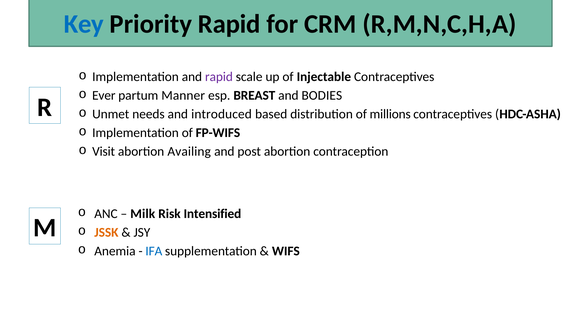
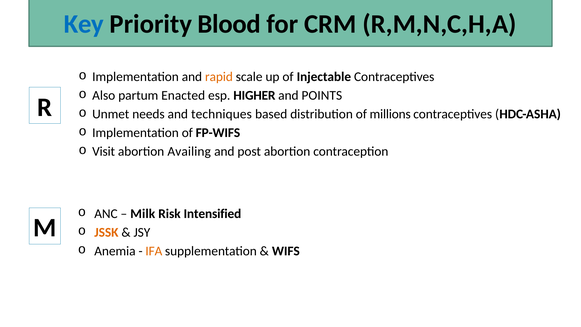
Priority Rapid: Rapid -> Blood (229, 24)
rapid colour: purple -> orange (219, 77)
Ever: Ever -> Also (104, 96)
Manner: Manner -> Enacted (183, 96)
BREAST: BREAST -> HIGHER (254, 96)
BODIES: BODIES -> POINTS (322, 96)
introduced: introduced -> techniques (222, 114)
IFA colour: blue -> orange (154, 251)
